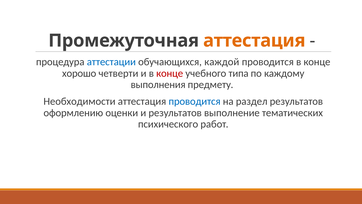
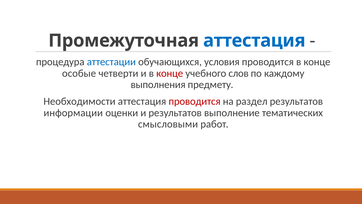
аттестация colour: orange -> blue (254, 41)
каждой: каждой -> условия (222, 62)
хорошо: хорошо -> особые (79, 73)
типа: типа -> слов (239, 73)
проводится colour: blue -> red (195, 101)
оформлению: оформлению -> информации (73, 113)
психического: психического -> смысловыми (168, 124)
